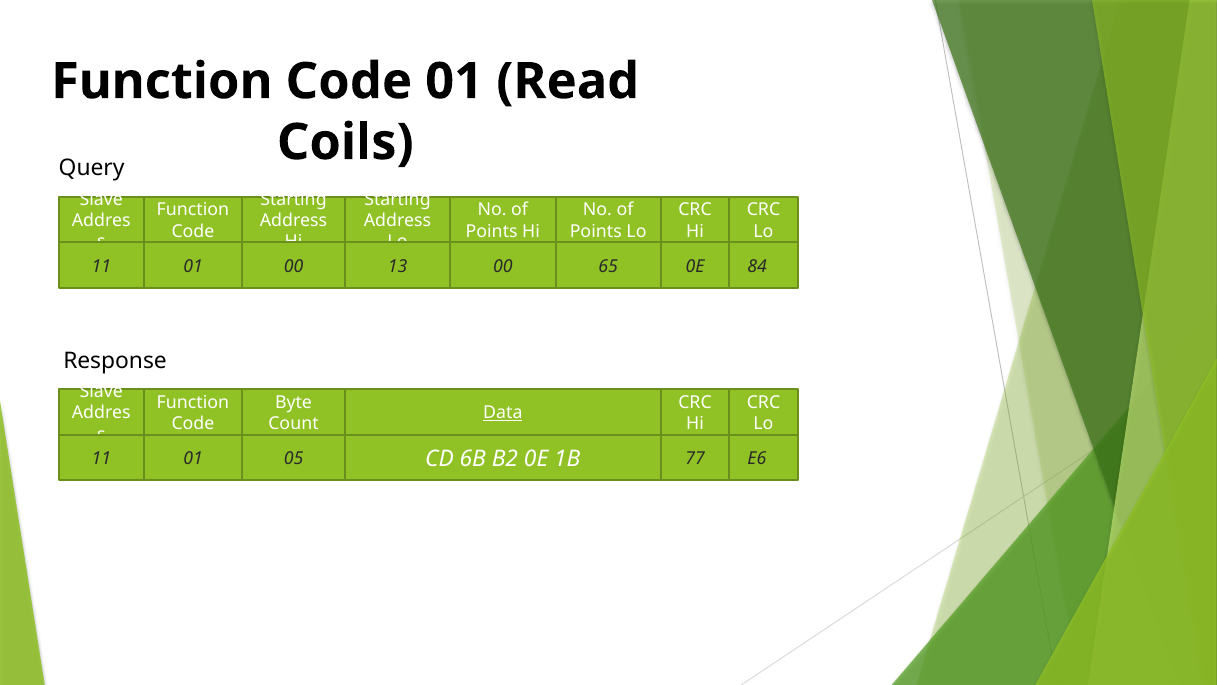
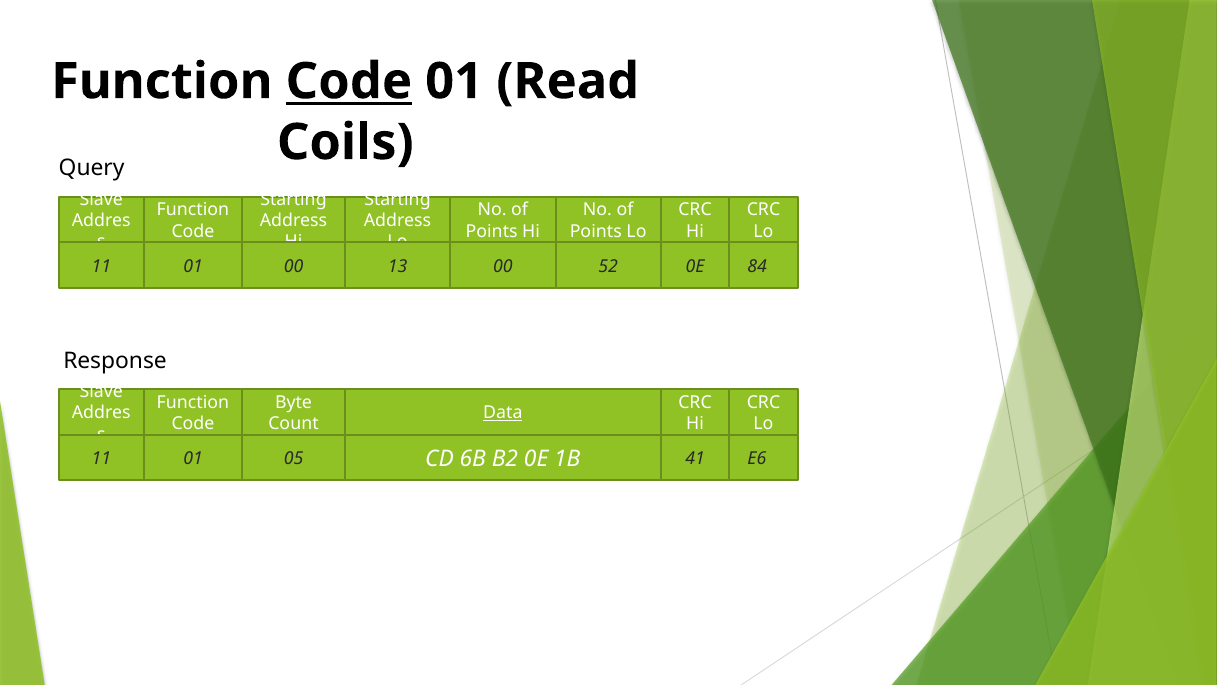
Code underline: none -> present (349, 81)
65: 65 -> 52 (608, 266)
77: 77 -> 41 (695, 458)
